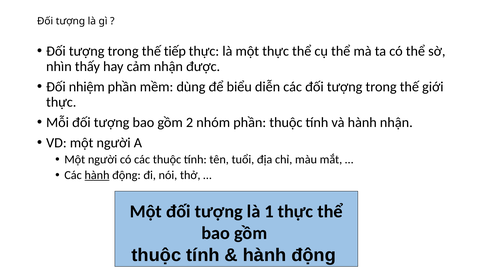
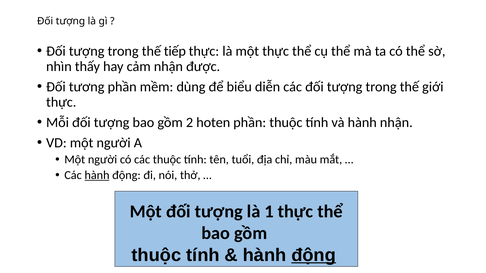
nhiệm: nhiệm -> tương (87, 87)
nhóm: nhóm -> hoten (213, 123)
động underline: none -> present (314, 255)
